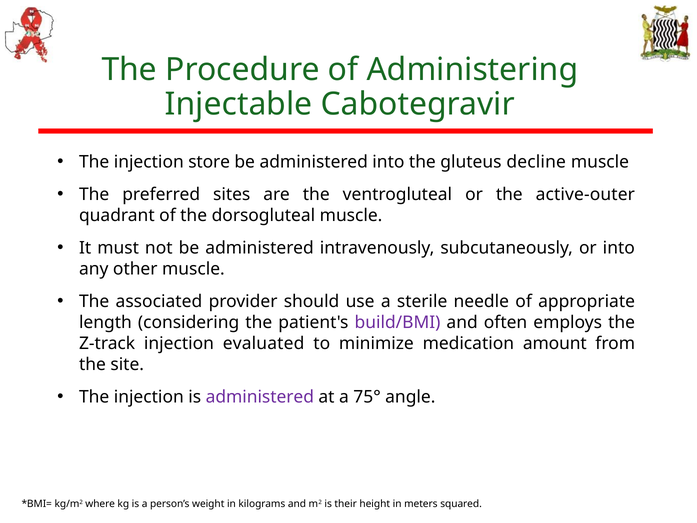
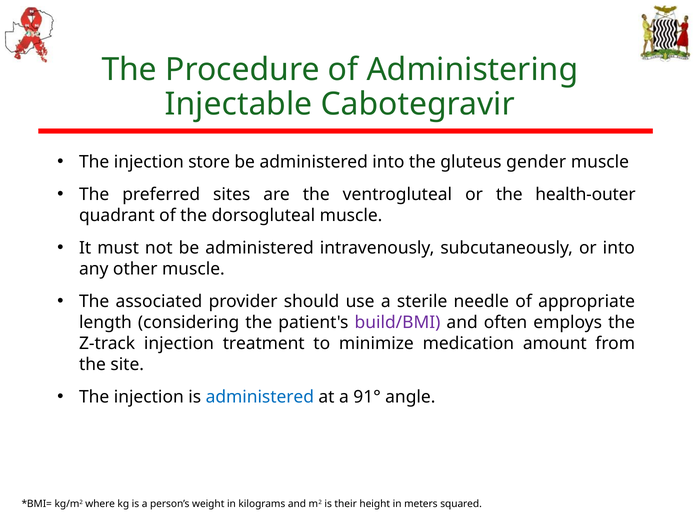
decline: decline -> gender (536, 162)
active-outer: active-outer -> health-outer (585, 195)
evaluated: evaluated -> treatment (264, 343)
administered colour: purple -> blue (260, 397)
75°: 75° -> 91° (367, 397)
